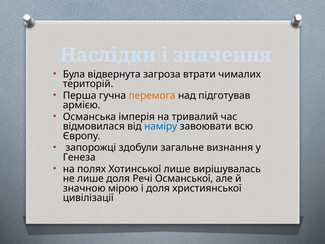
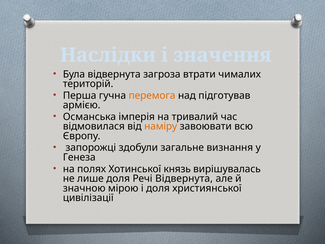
наміру colour: blue -> orange (161, 126)
Хотинської лише: лише -> князь (177, 169)
Речі Османської: Османської -> Відвернута (184, 178)
